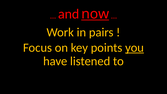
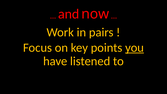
now underline: present -> none (95, 14)
